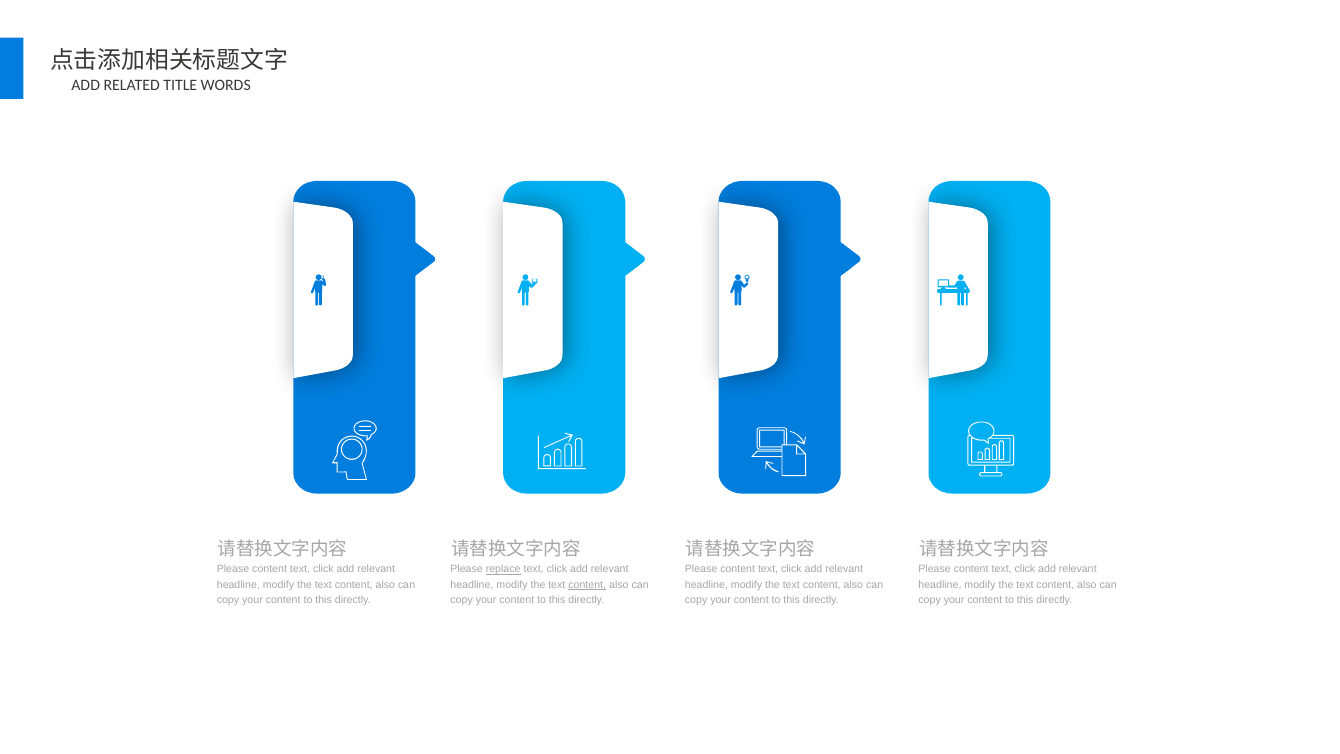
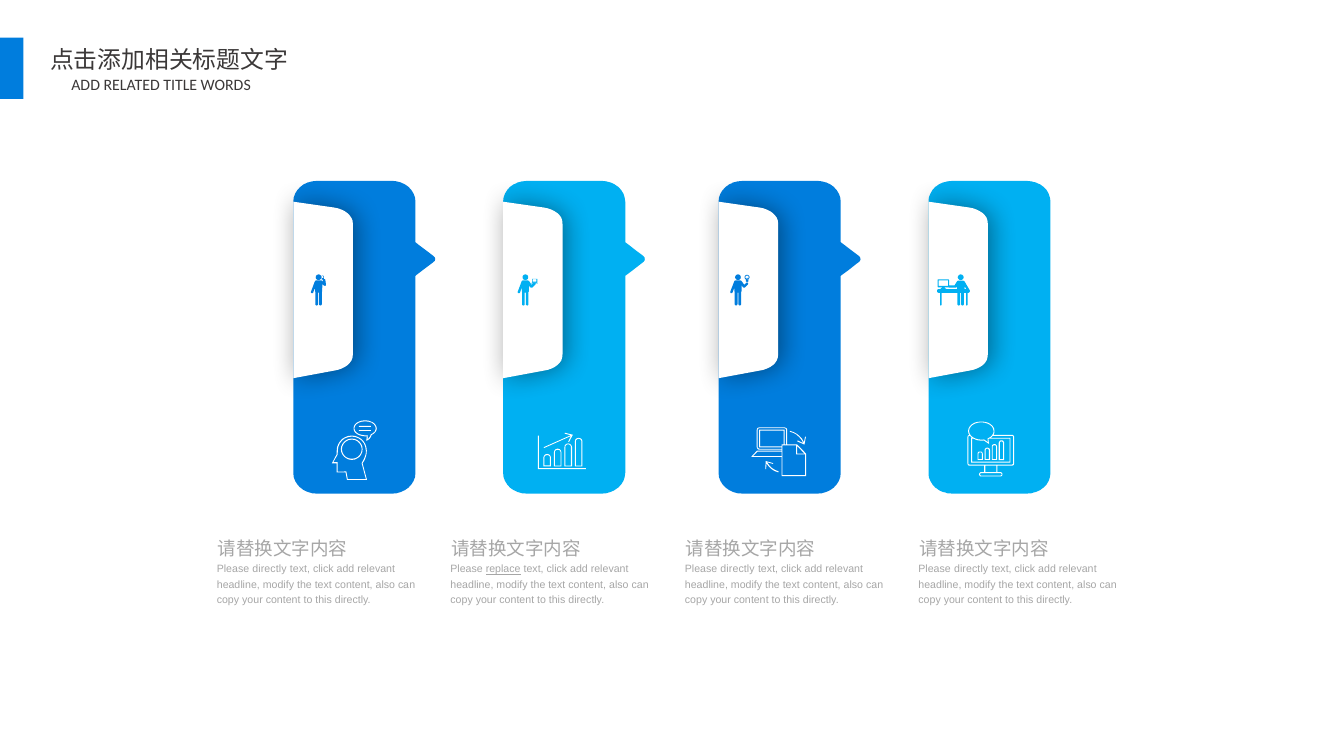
content: content -> directly (270, 569)
content: content -> directly (738, 569)
content: content -> directly (971, 569)
content underline: present -> none (587, 584)
